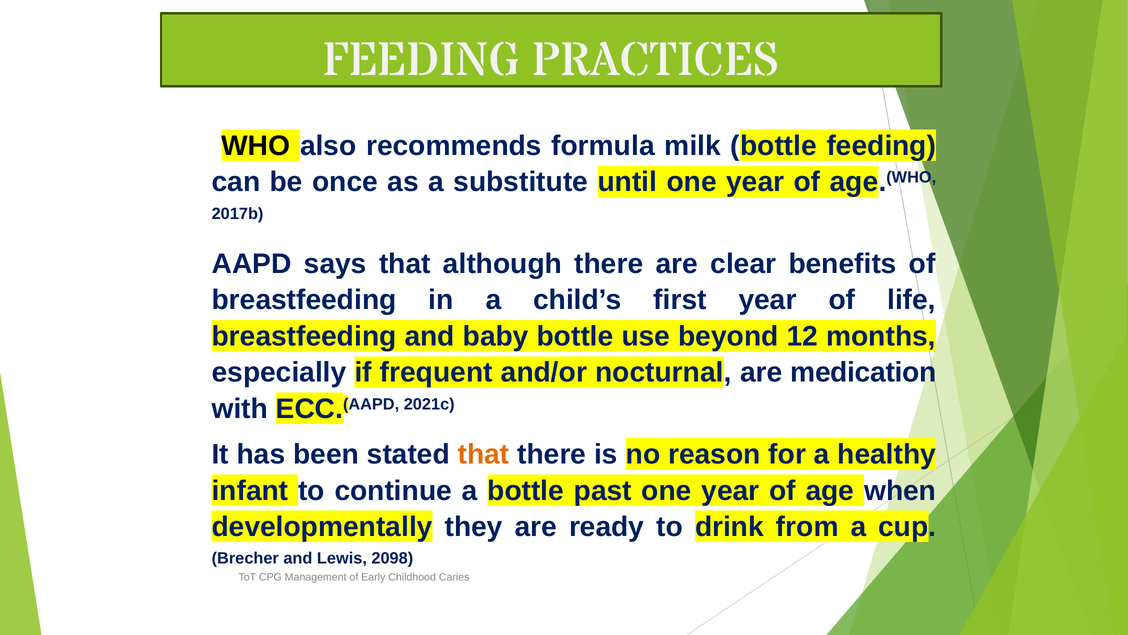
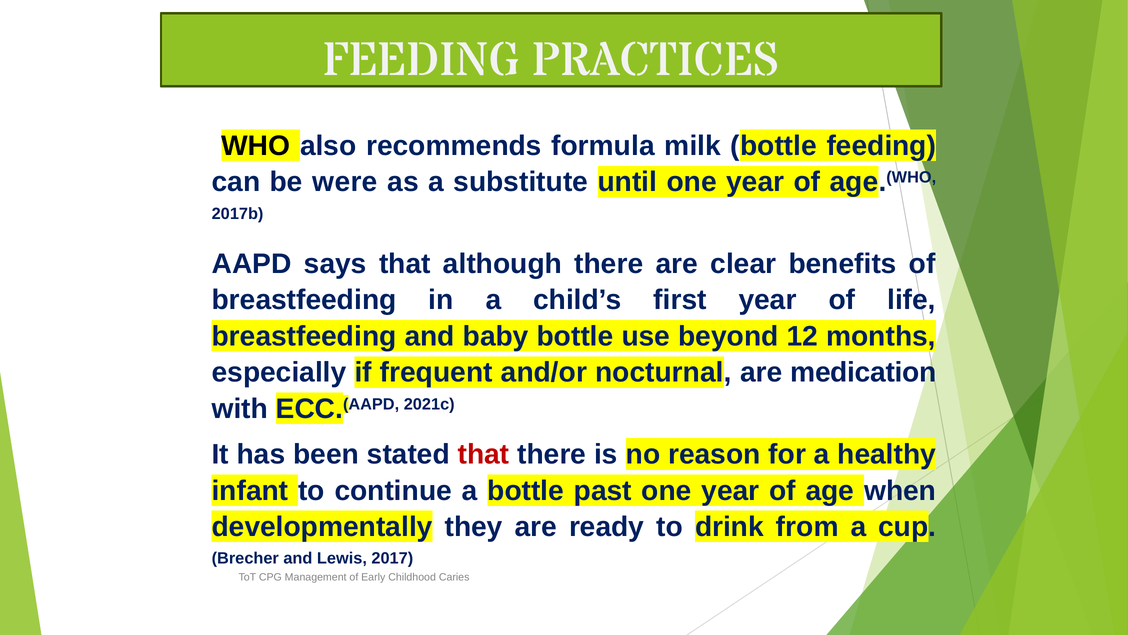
once: once -> were (345, 182)
that colour: orange -> red (483, 454)
2098: 2098 -> 2017 (392, 558)
